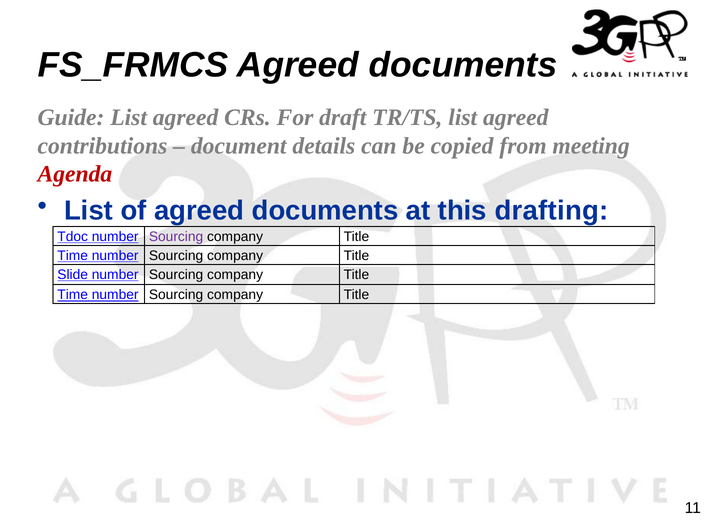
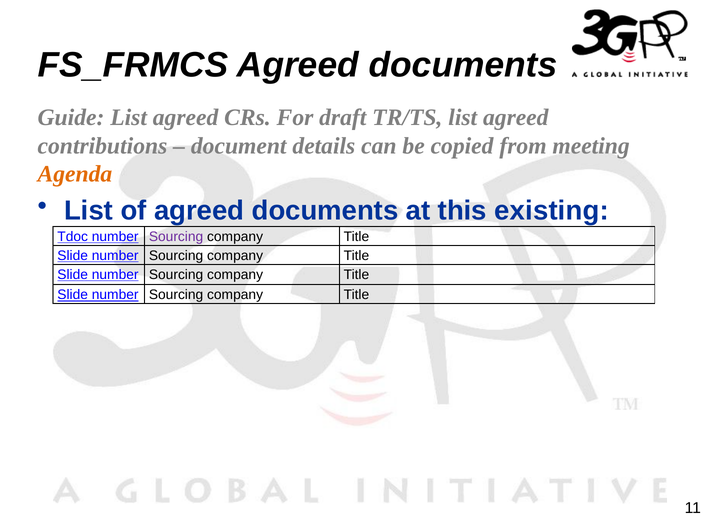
Agenda colour: red -> orange (75, 174)
drafting: drafting -> existing (552, 211)
Time: Time -> Slide (73, 256)
Time: Time -> Slide (73, 295)
